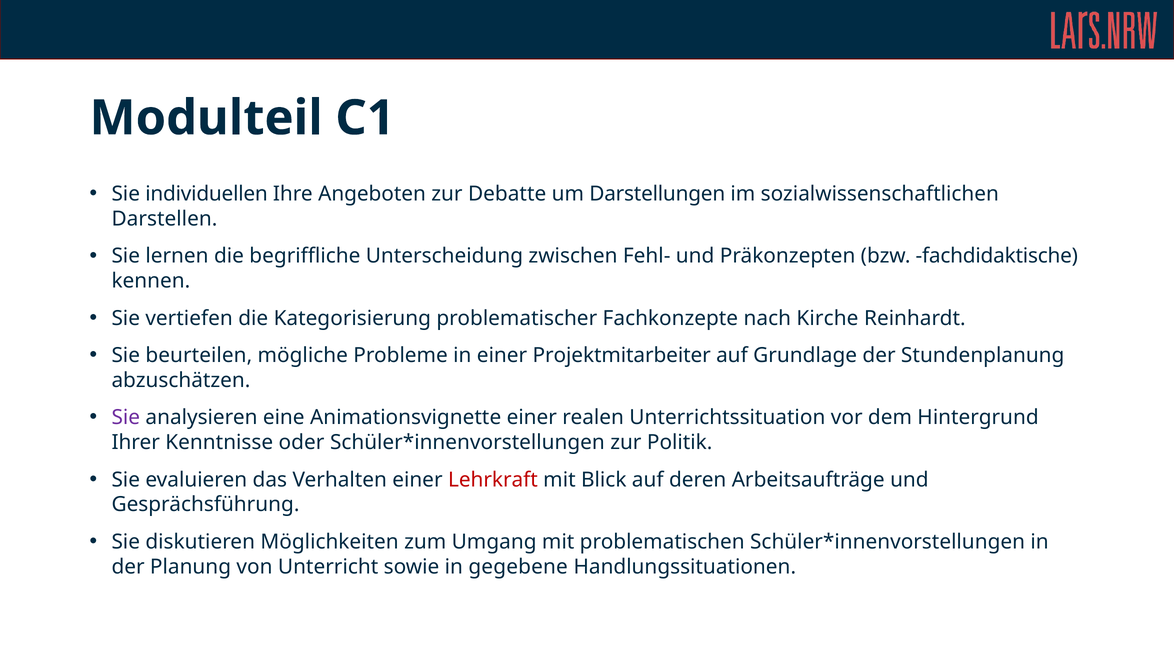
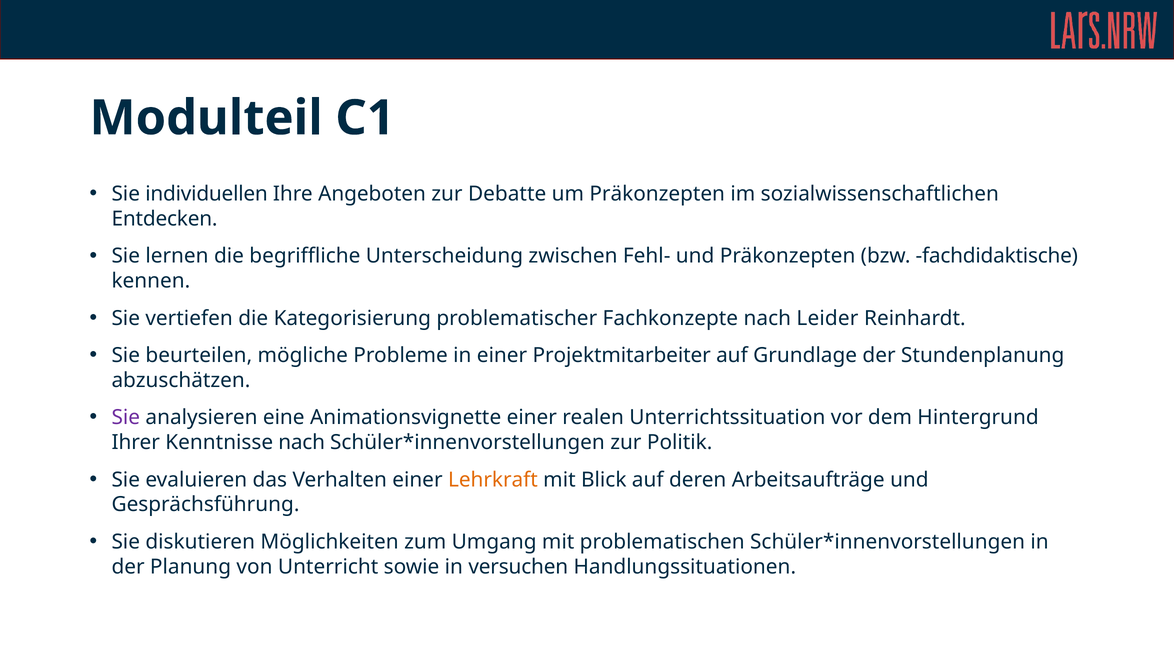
um Darstellungen: Darstellungen -> Präkonzepten (657, 194)
Darstellen: Darstellen -> Entdecken (165, 219)
Kirche: Kirche -> Leider (827, 318)
Kenntnisse oder: oder -> nach (302, 443)
Lehrkraft colour: red -> orange (493, 480)
gegebene: gegebene -> versuchen (518, 567)
